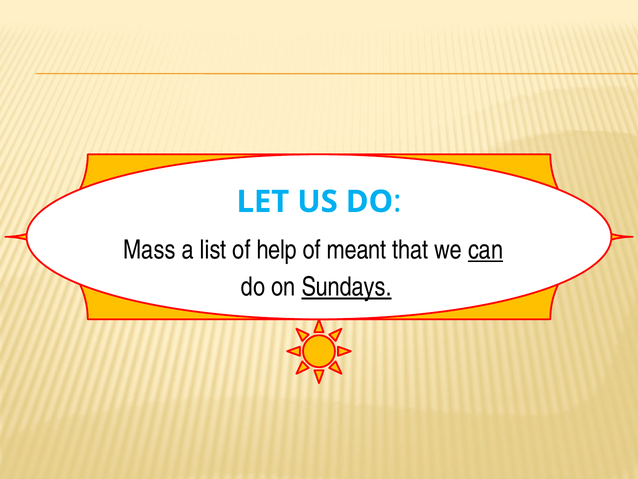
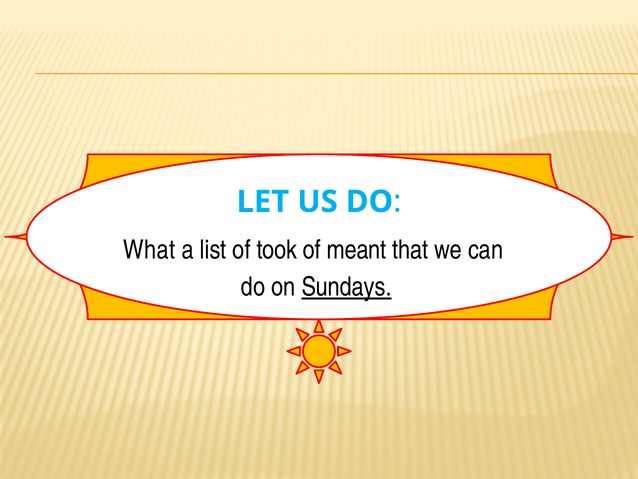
Mass: Mass -> What (149, 250)
help: help -> took (277, 250)
can underline: present -> none (486, 250)
